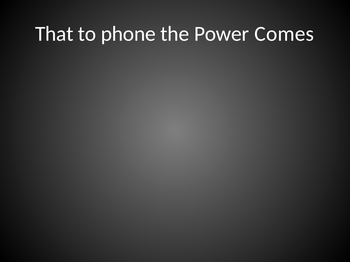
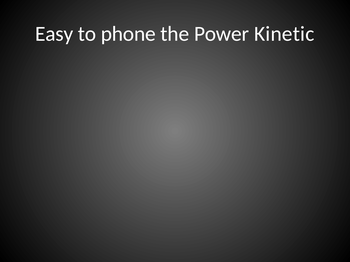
That: That -> Easy (54, 34)
Comes: Comes -> Kinetic (284, 34)
